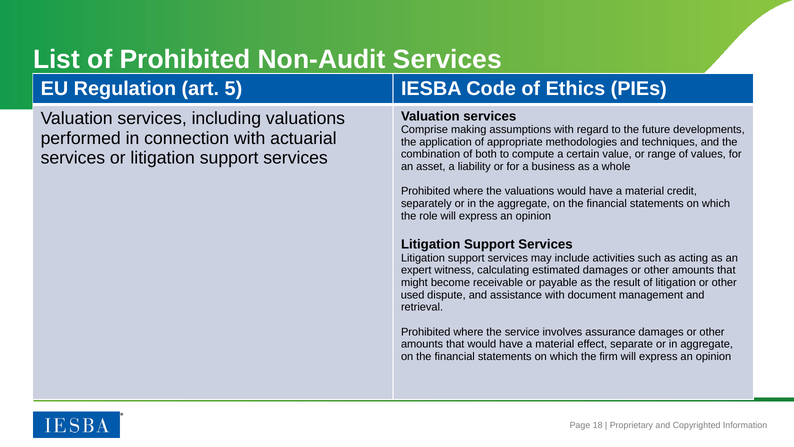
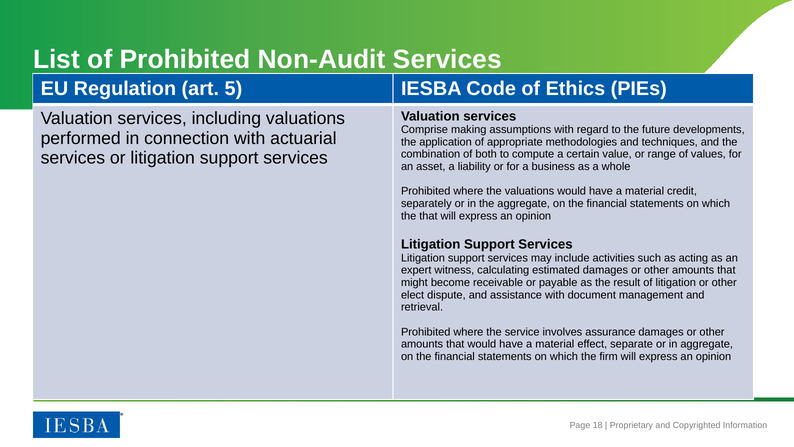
the role: role -> that (428, 216)
used: used -> elect (413, 295)
